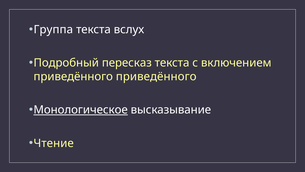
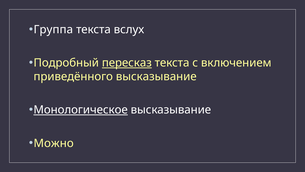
пересказ underline: none -> present (127, 63)
приведённого приведённого: приведённого -> высказывание (156, 77)
Чтение: Чтение -> Можно (54, 143)
